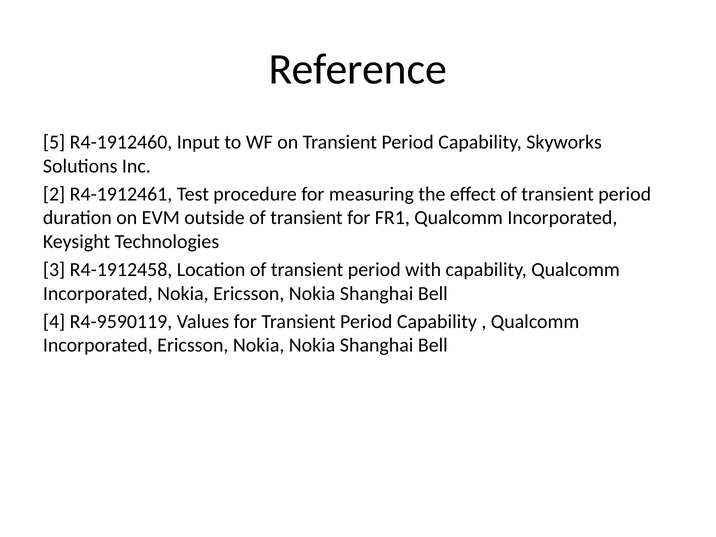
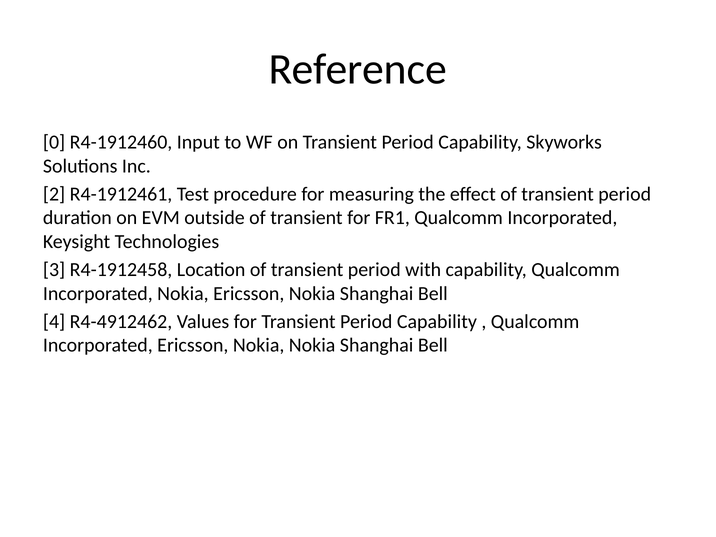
5: 5 -> 0 (54, 142)
R4-9590119: R4-9590119 -> R4-4912462 (121, 321)
